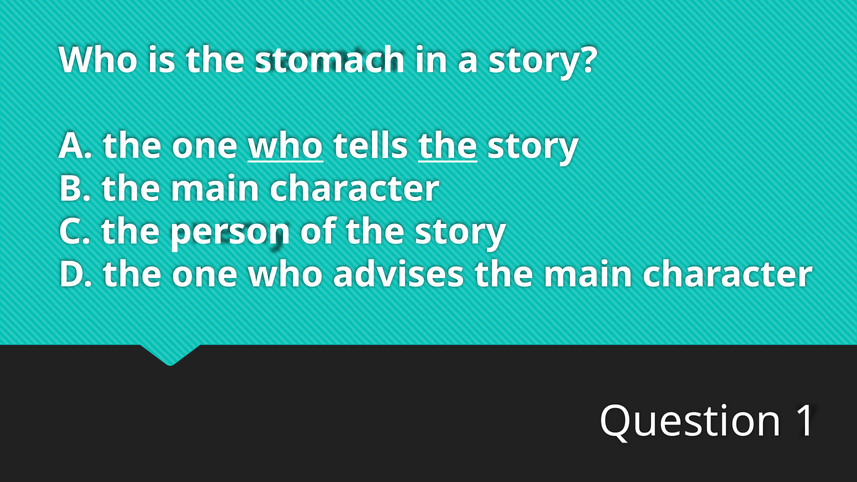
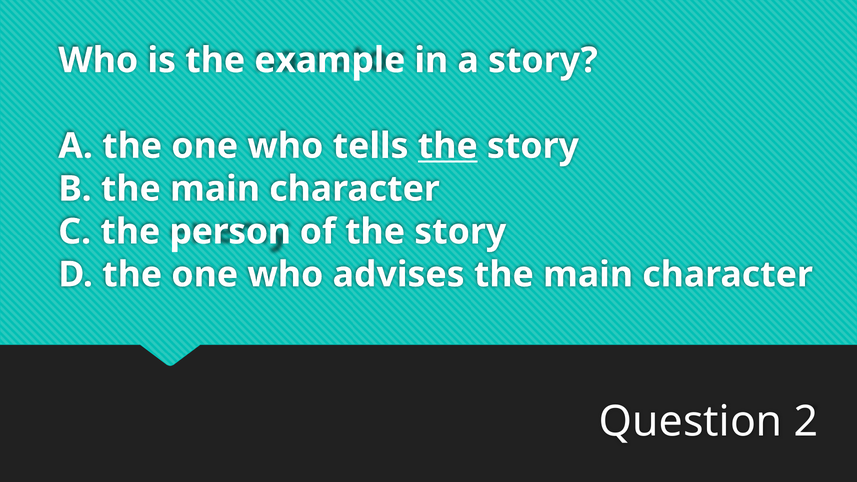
stomach: stomach -> example (330, 60)
who underline: present -> none (285, 146)
1: 1 -> 2 (806, 421)
